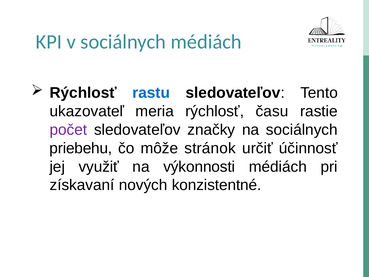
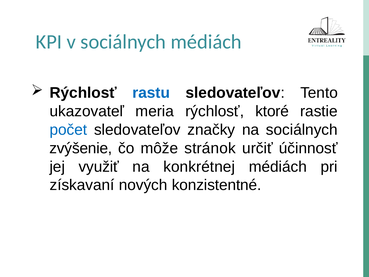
času: času -> ktoré (272, 111)
počet colour: purple -> blue (68, 130)
priebehu: priebehu -> zvýšenie (81, 148)
výkonnosti: výkonnosti -> konkrétnej (199, 167)
